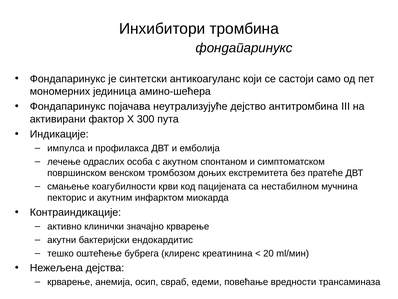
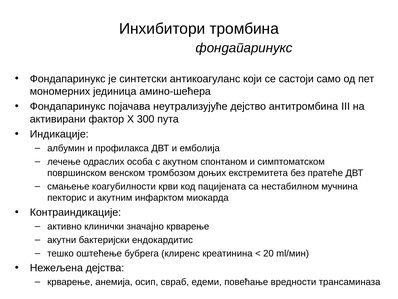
импулса: импулса -> албумин (66, 148)
